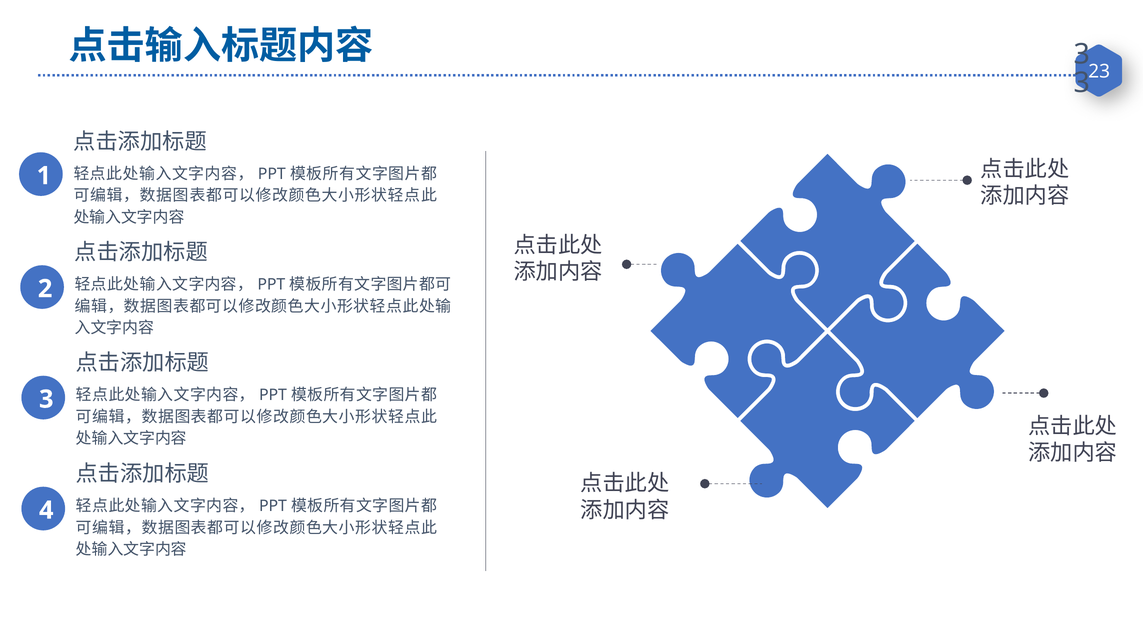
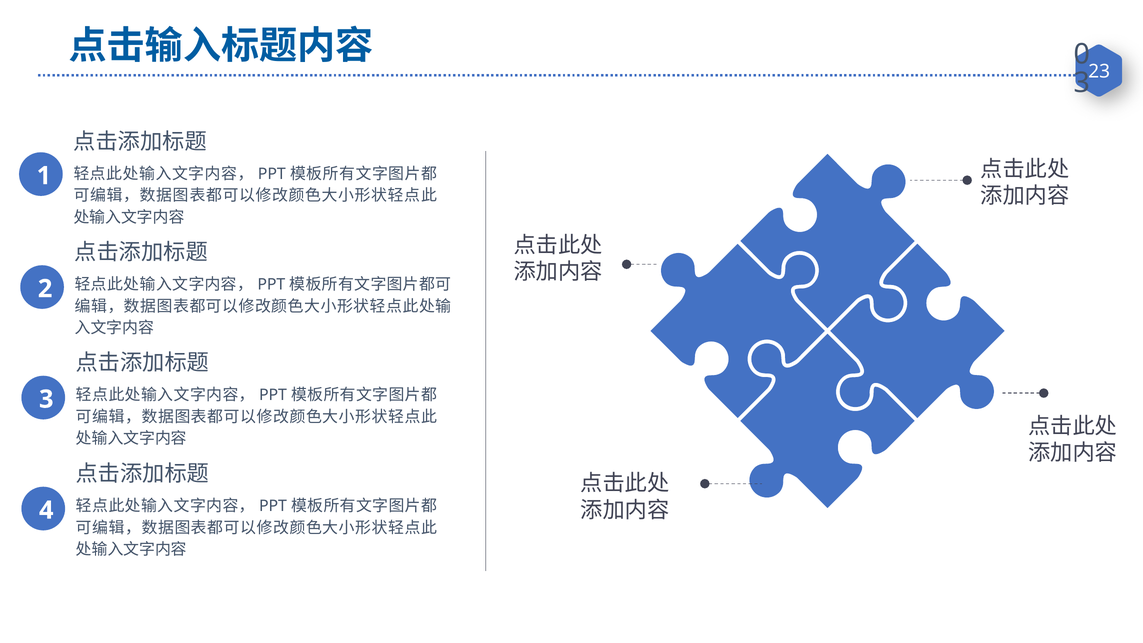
3: 3 -> 0 (1082, 54)
